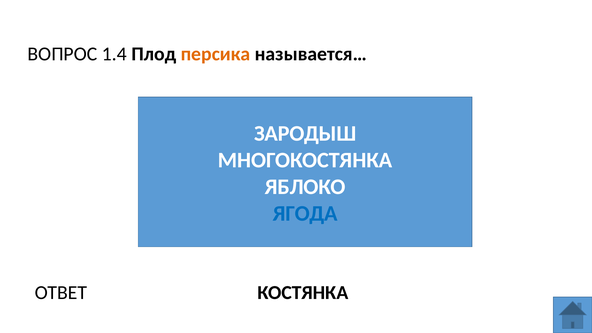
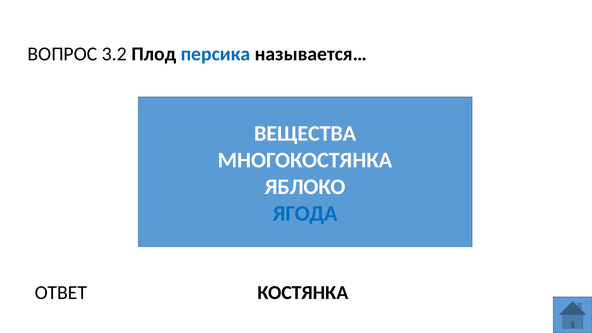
1.4: 1.4 -> 3.2 (114, 54)
персика colour: orange -> blue (216, 54)
ЗАРОДЫШ: ЗАРОДЫШ -> ВЕЩЕСТВА (305, 134)
